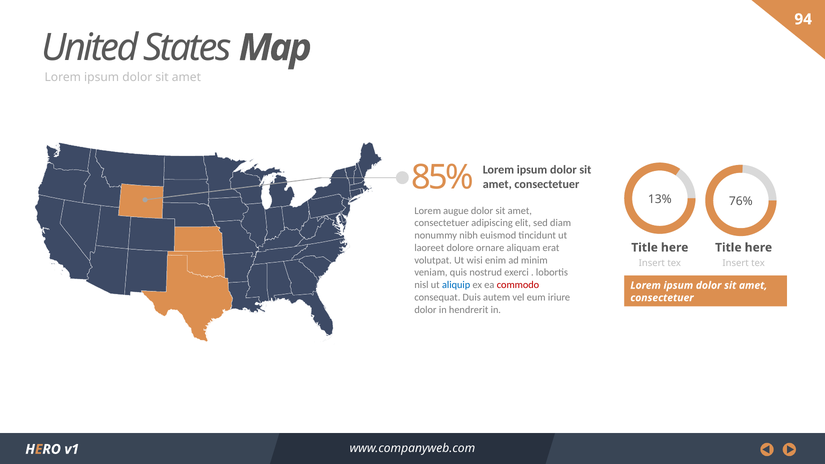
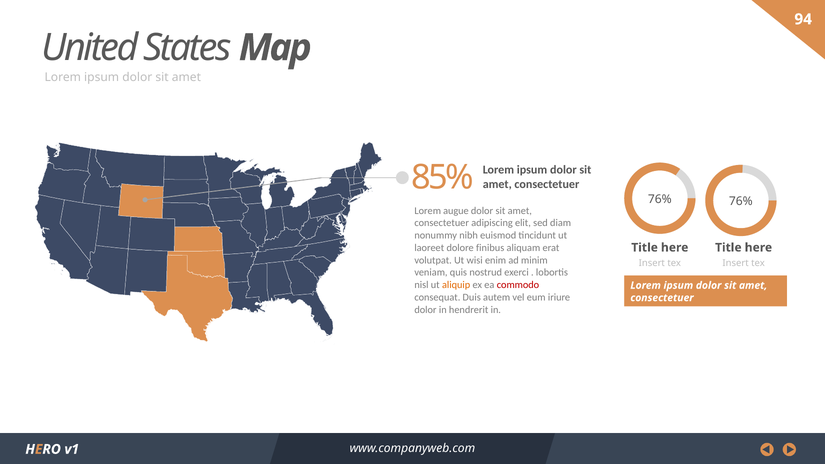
85% 13%: 13% -> 76% (660, 199)
ornare: ornare -> finibus (490, 248)
aliquip colour: blue -> orange (456, 285)
